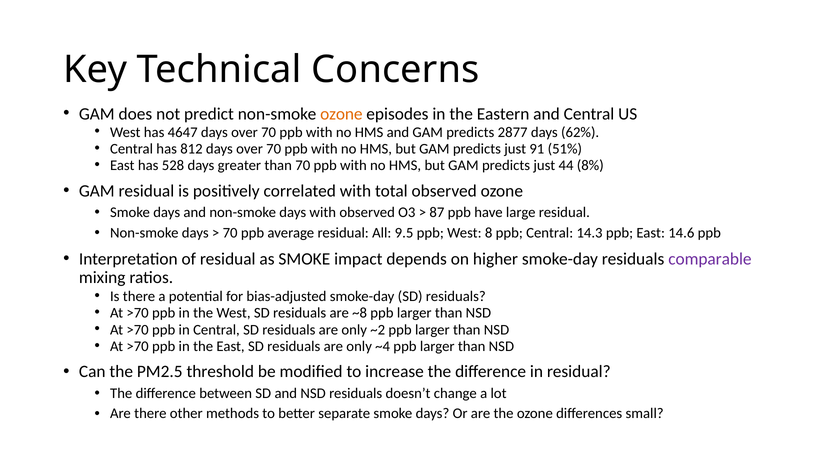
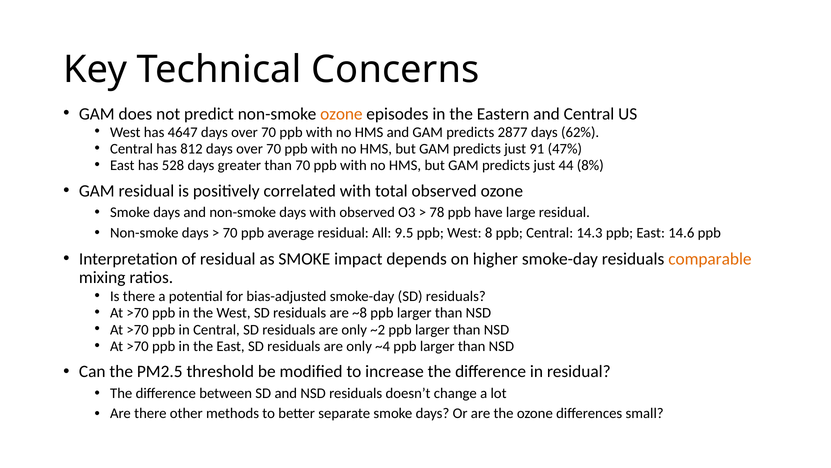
51%: 51% -> 47% (565, 149)
87: 87 -> 78 (437, 212)
comparable colour: purple -> orange (710, 258)
